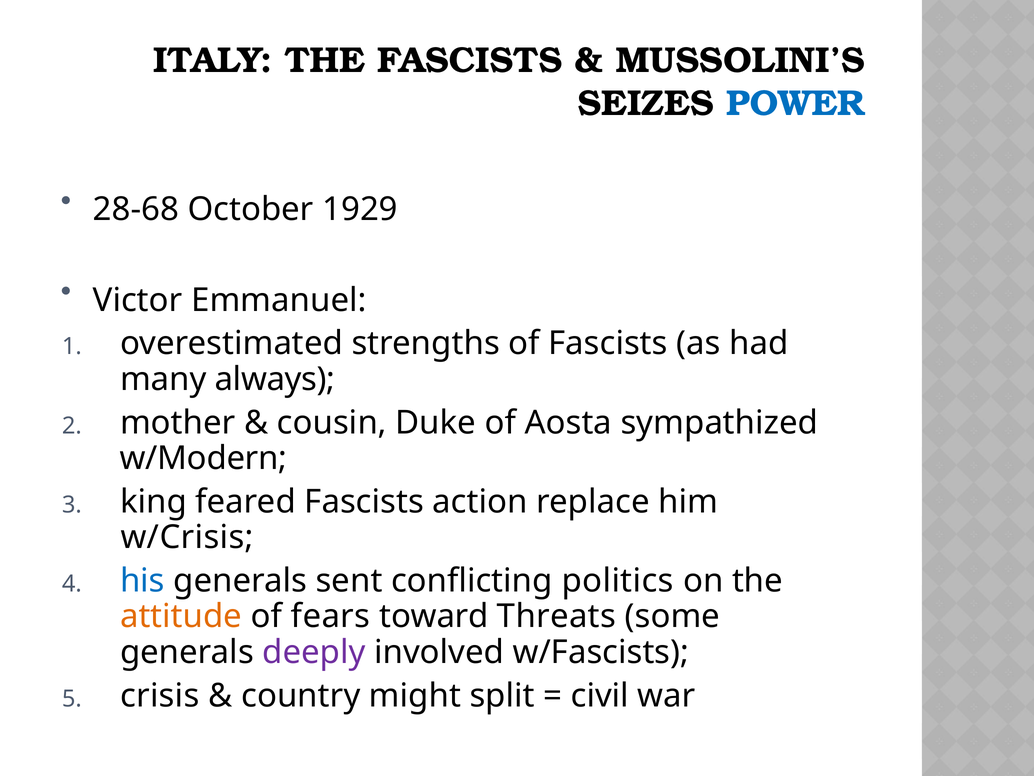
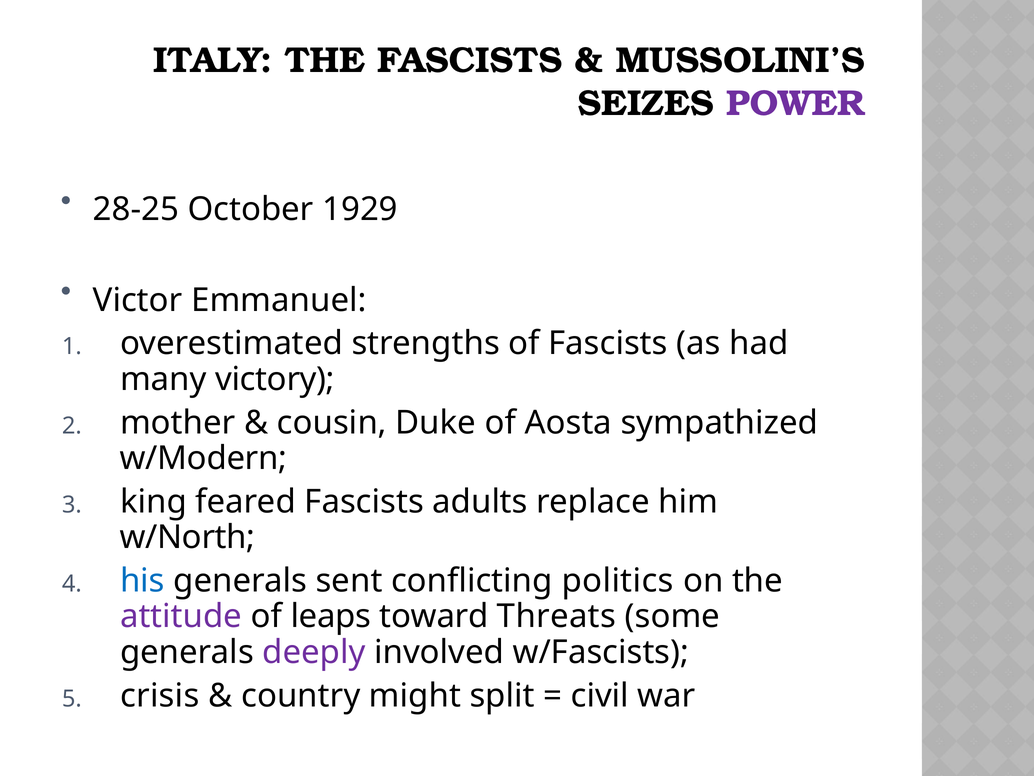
POWER colour: blue -> purple (796, 103)
28-68: 28-68 -> 28-25 (136, 209)
always: always -> victory (275, 379)
action: action -> adults (480, 501)
w/Crisis: w/Crisis -> w/North (187, 537)
attitude colour: orange -> purple (181, 616)
fears: fears -> leaps (331, 616)
